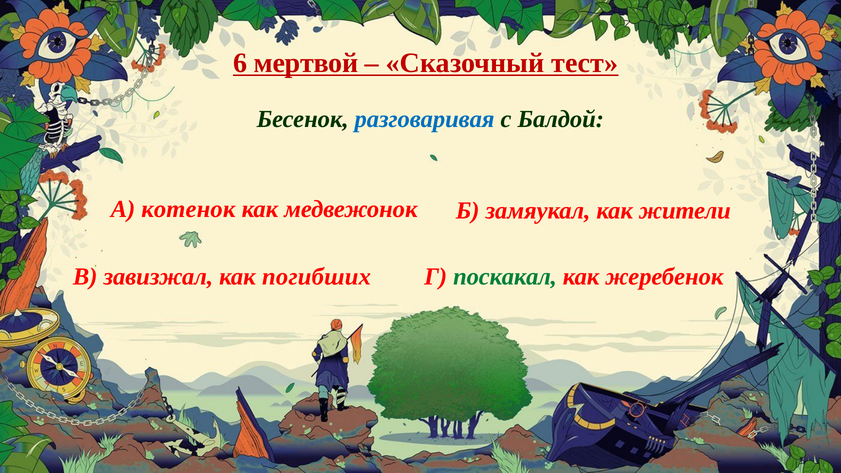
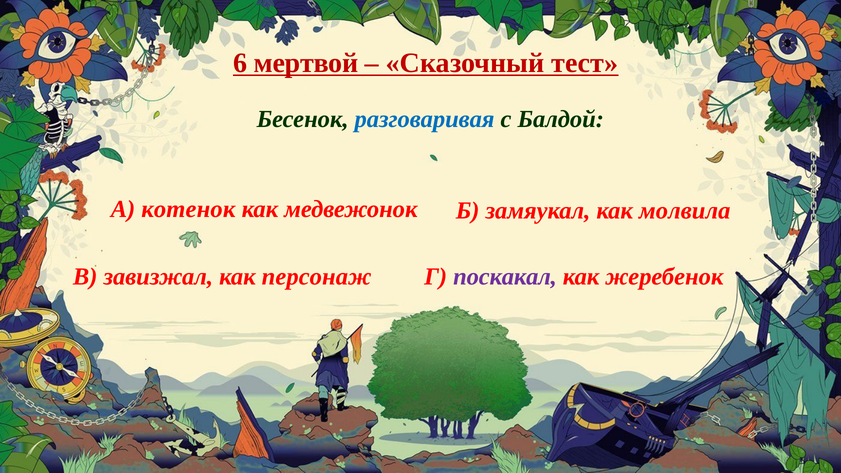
жители: жители -> молвила (685, 211)
погибших: погибших -> персонаж (317, 277)
поскакал colour: green -> purple (505, 277)
